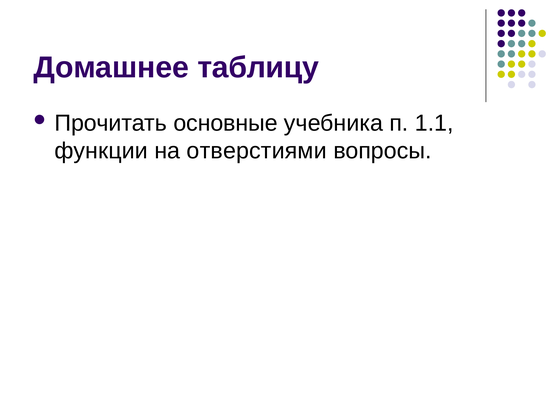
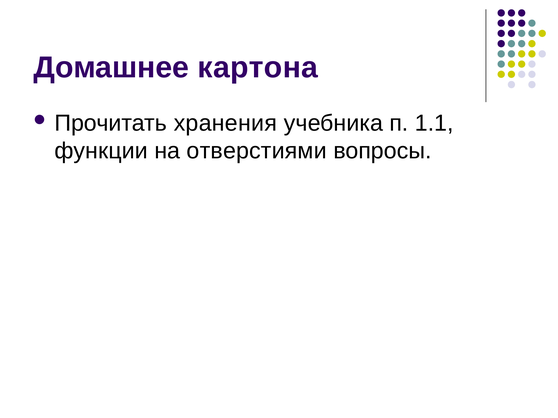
таблицу: таблицу -> картона (258, 68)
основные: основные -> хранения (225, 123)
